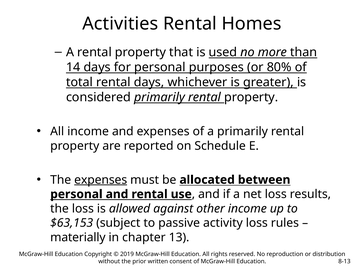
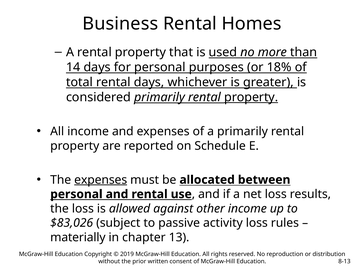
Activities: Activities -> Business (120, 24)
80%: 80% -> 18% (279, 67)
property underline: none -> present (251, 97)
$63,153: $63,153 -> $83,026 (72, 224)
